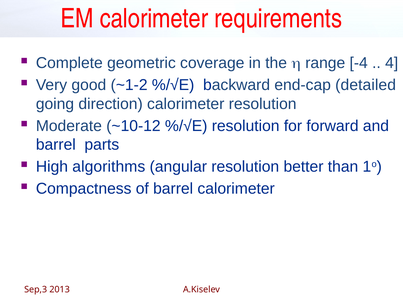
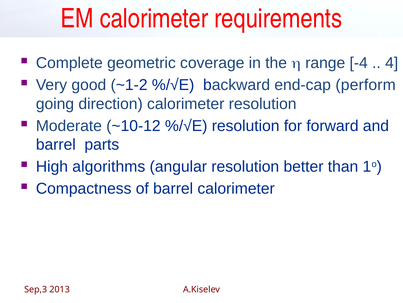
detailed: detailed -> perform (366, 85)
